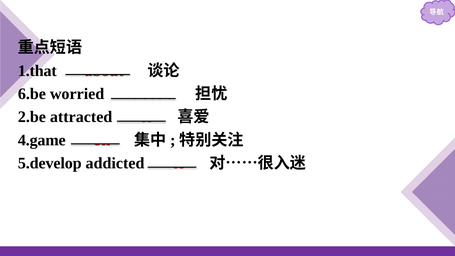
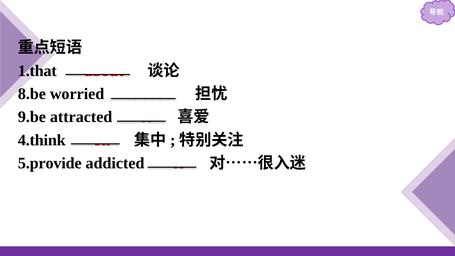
6.be: 6.be -> 8.be (32, 94)
2.be: 2.be -> 9.be (32, 117)
4.game: 4.game -> 4.think (42, 140)
5.develop: 5.develop -> 5.provide (50, 163)
